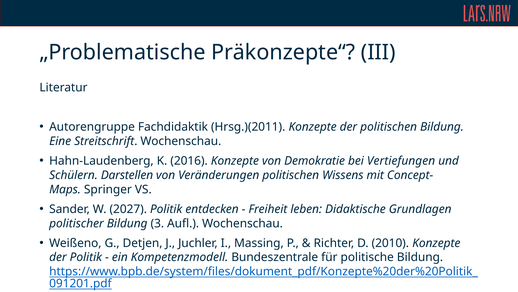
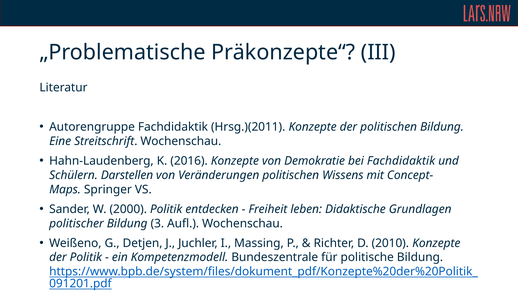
bei Vertiefungen: Vertiefungen -> Fachdidaktik (401, 161)
2027: 2027 -> 2000 (128, 209)
